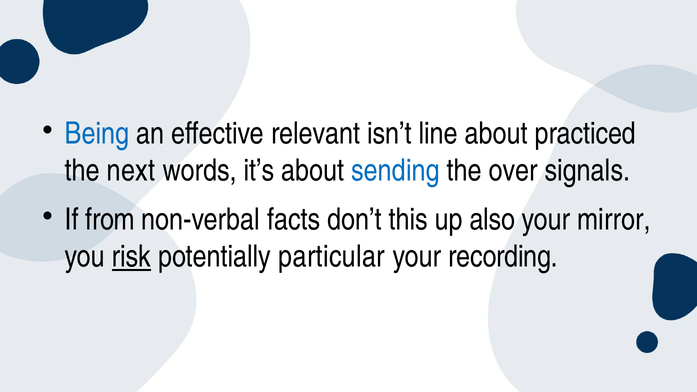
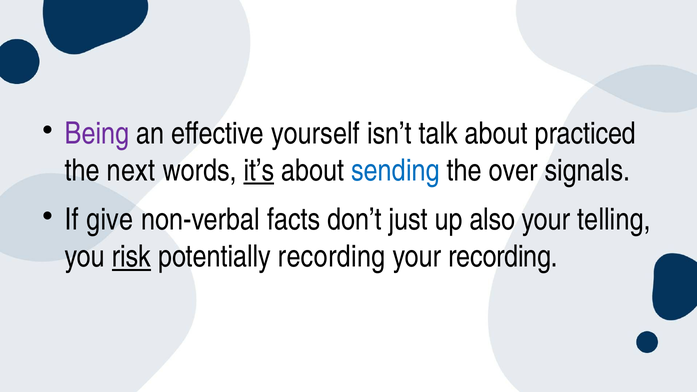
Being colour: blue -> purple (97, 134)
relevant: relevant -> yourself (316, 134)
line: line -> talk (438, 134)
it’s underline: none -> present (259, 170)
from: from -> give (110, 220)
this: this -> just (408, 220)
mirror: mirror -> telling (614, 220)
potentially particular: particular -> recording (332, 257)
